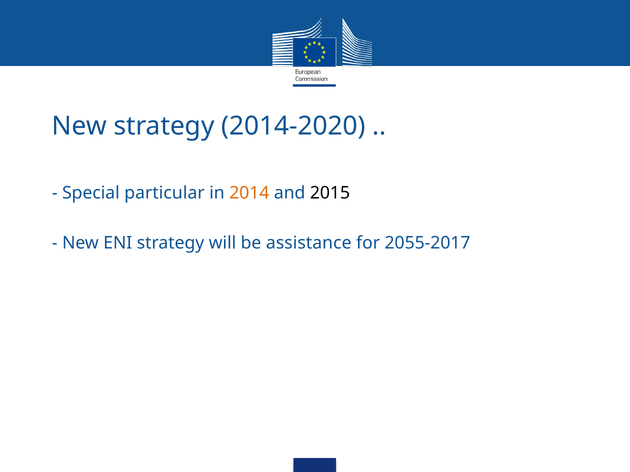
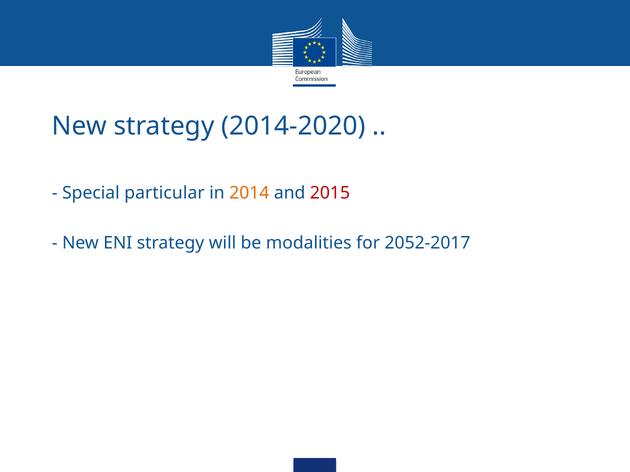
2015 colour: black -> red (330, 193)
assistance: assistance -> modalities (309, 243)
2055-2017: 2055-2017 -> 2052-2017 (428, 243)
